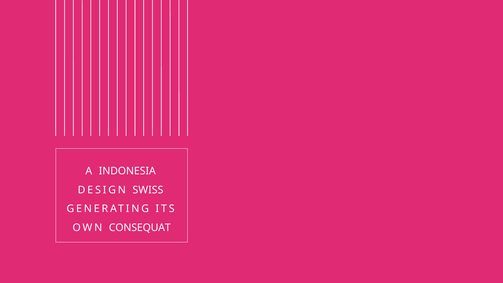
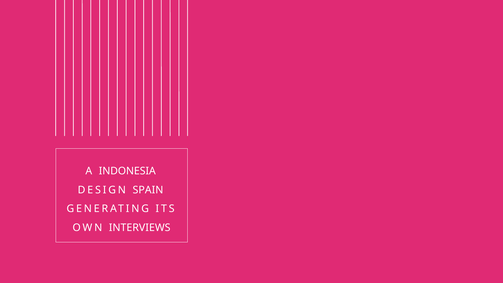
SWISS: SWISS -> SPAIN (148, 190)
CONSEQUAT: CONSEQUAT -> INTERVIEWS (140, 228)
